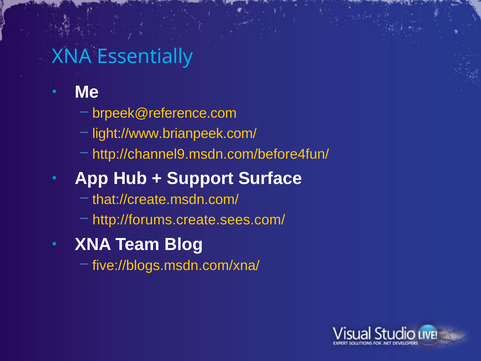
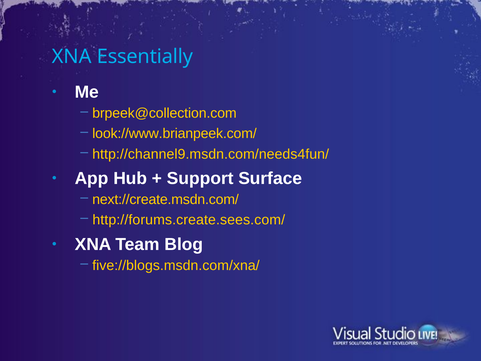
brpeek@reference.com: brpeek@reference.com -> brpeek@collection.com (164, 113)
light://www.brianpeek.com/: light://www.brianpeek.com/ -> look://www.brianpeek.com/ (174, 134)
http://channel9.msdn.com/before4fun/: http://channel9.msdn.com/before4fun/ -> http://channel9.msdn.com/needs4fun/ (211, 154)
that://create.msdn.com/: that://create.msdn.com/ -> next://create.msdn.com/ (166, 199)
